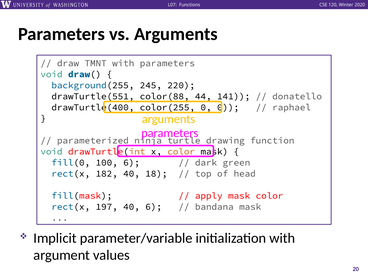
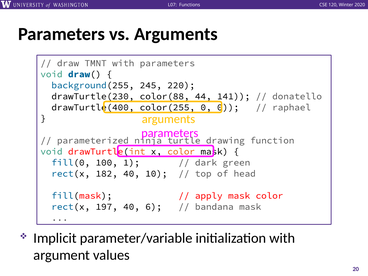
drawTurtle(551: drawTurtle(551 -> drawTurtle(230 (93, 96)
100 6: 6 -> 1 (131, 163)
18: 18 -> 10 (156, 174)
